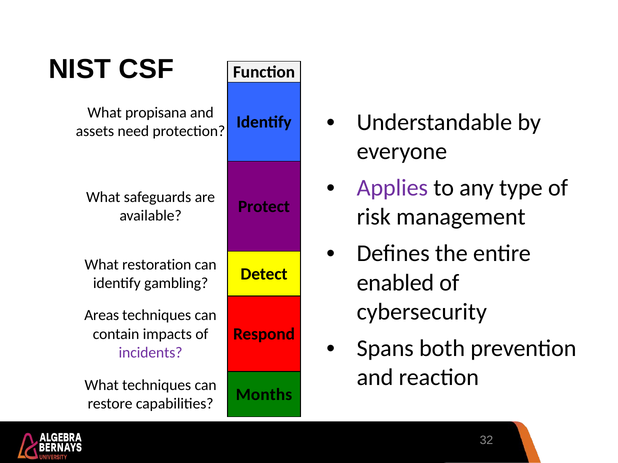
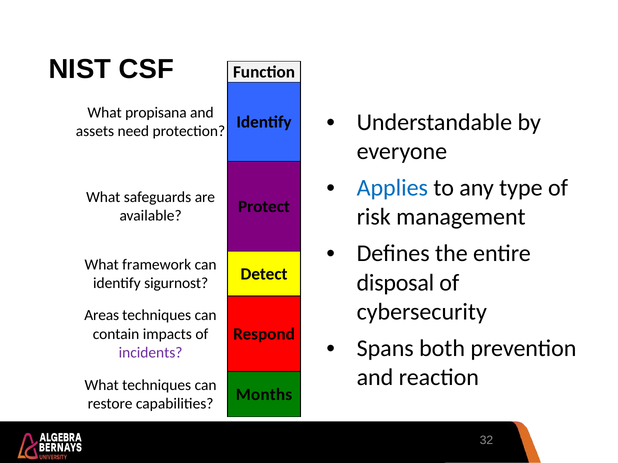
Applies colour: purple -> blue (392, 188)
restoration: restoration -> framework (157, 265)
enabled: enabled -> disposal (395, 283)
gambling: gambling -> sigurnost (176, 284)
